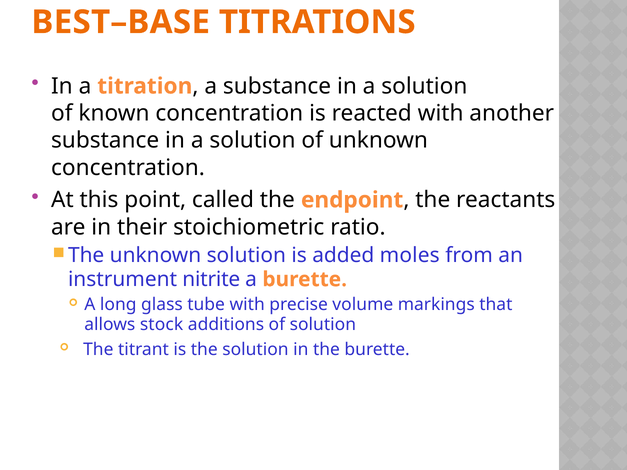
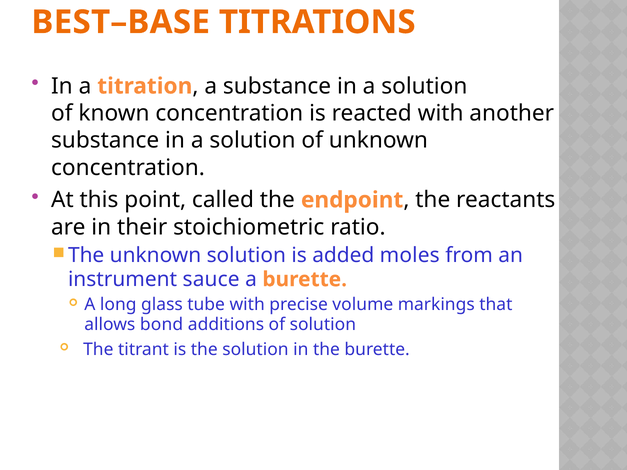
nitrite: nitrite -> sauce (211, 279)
stock: stock -> bond (162, 325)
